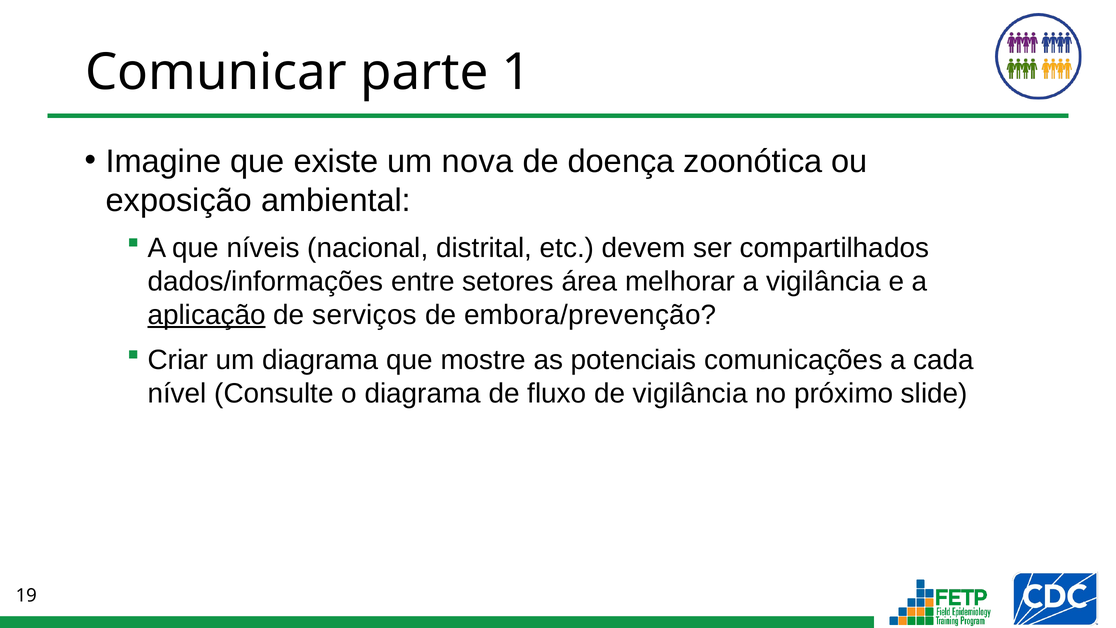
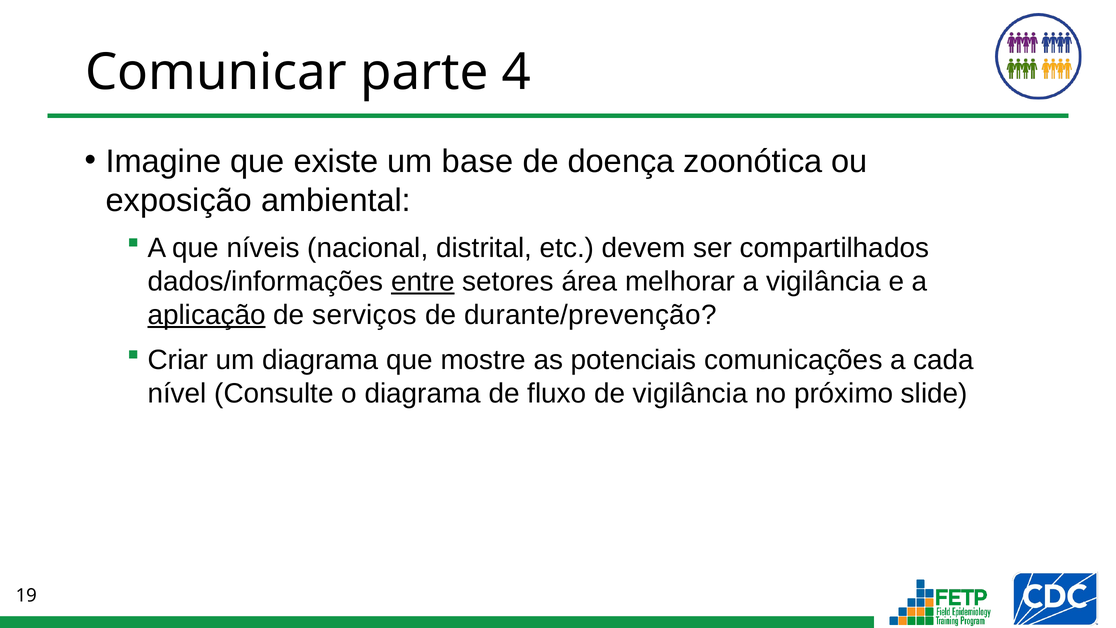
1: 1 -> 4 (517, 73)
nova: nova -> base (477, 161)
entre underline: none -> present (423, 281)
embora/prevenção: embora/prevenção -> durante/prevenção (590, 315)
